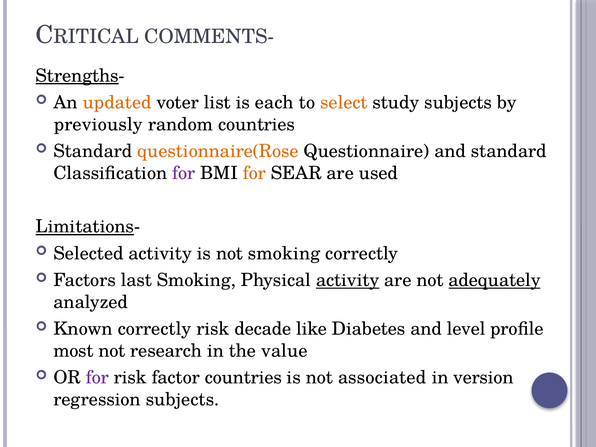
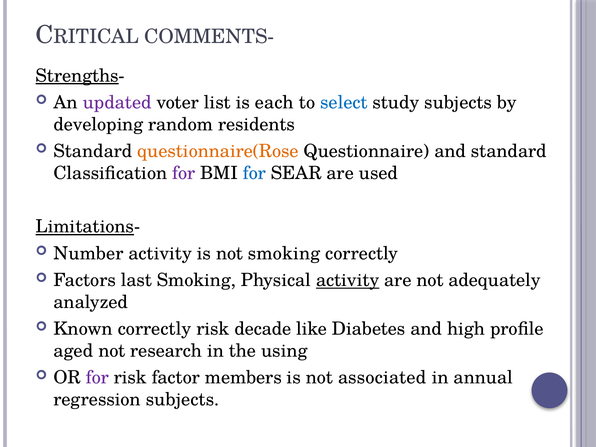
updated colour: orange -> purple (117, 102)
select colour: orange -> blue (344, 102)
previously: previously -> developing (98, 124)
random countries: countries -> residents (256, 124)
for colour: orange -> blue (254, 173)
Selected: Selected -> Number (88, 253)
adequately underline: present -> none (495, 280)
level: level -> high (466, 329)
most: most -> aged (73, 351)
value: value -> using (284, 351)
factor countries: countries -> members (243, 378)
version: version -> annual (483, 378)
